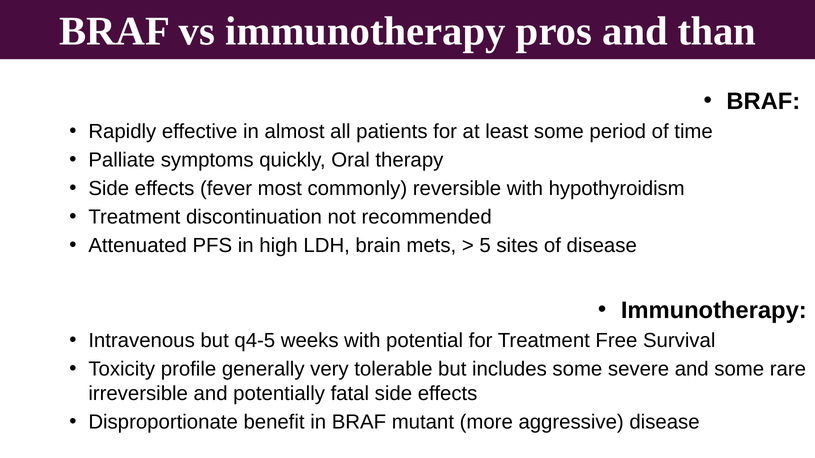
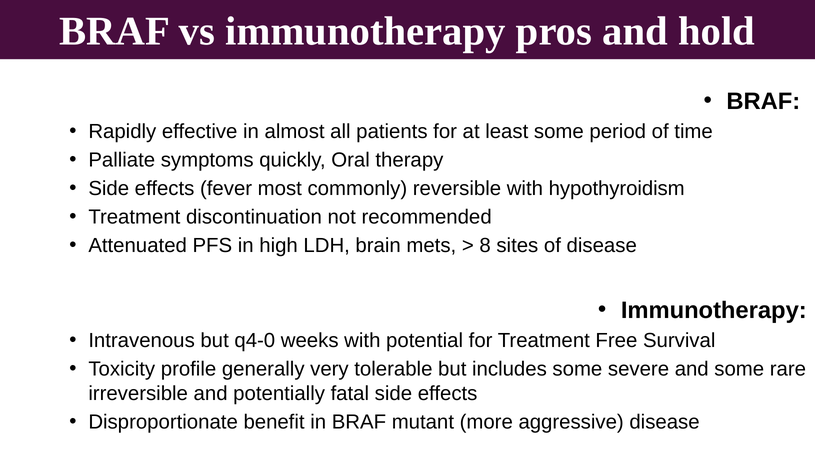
than: than -> hold (717, 31)
5: 5 -> 8 (485, 246)
q4-5: q4-5 -> q4-0 (255, 341)
